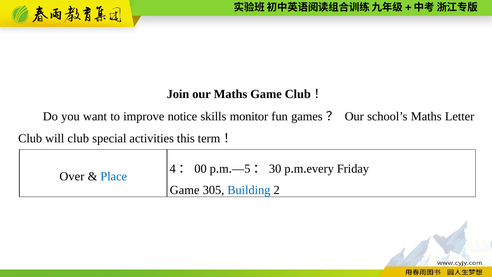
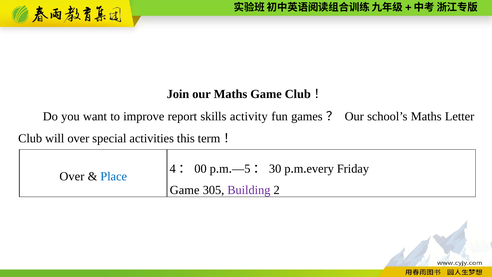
notice: notice -> report (182, 116)
monitor: monitor -> activity (249, 116)
will club: club -> over (78, 138)
Building colour: blue -> purple (249, 190)
